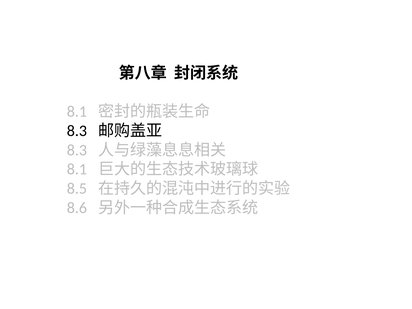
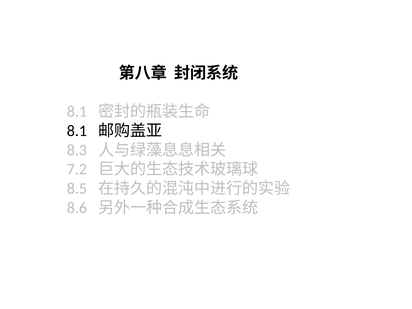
8.3: 8.3 -> 8.1 (77, 131)
8.1: 8.1 -> 7.2 (77, 169)
